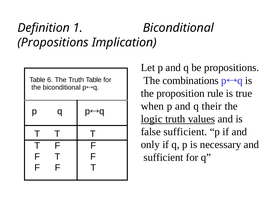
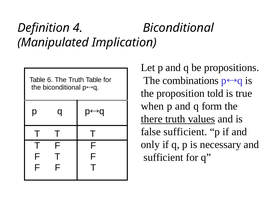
1: 1 -> 4 (78, 28)
Propositions: Propositions -> Manipulated (53, 42)
rule: rule -> told (215, 93)
their: their -> form (212, 106)
logic: logic -> there (152, 119)
